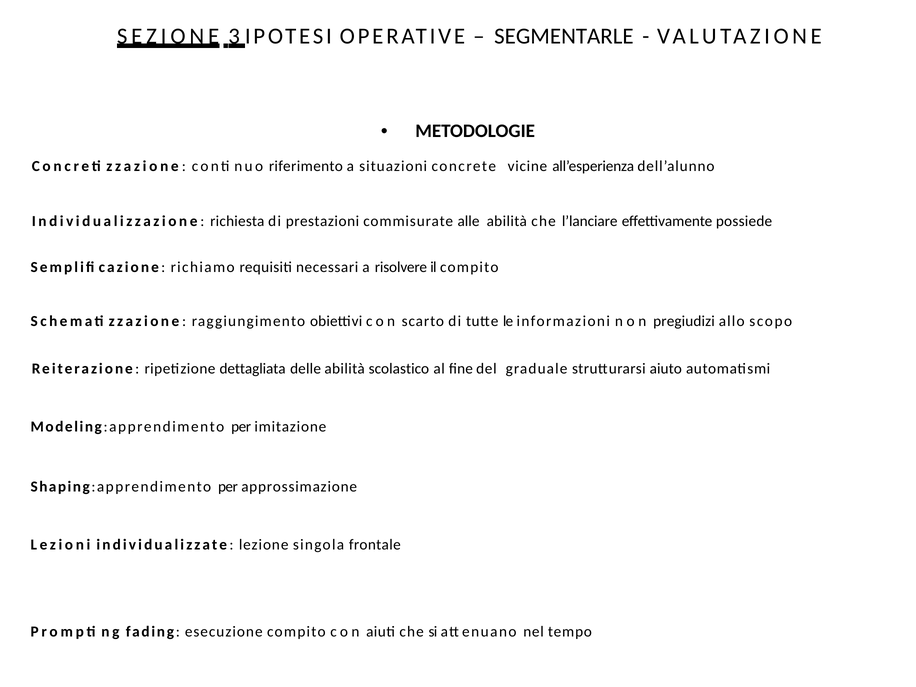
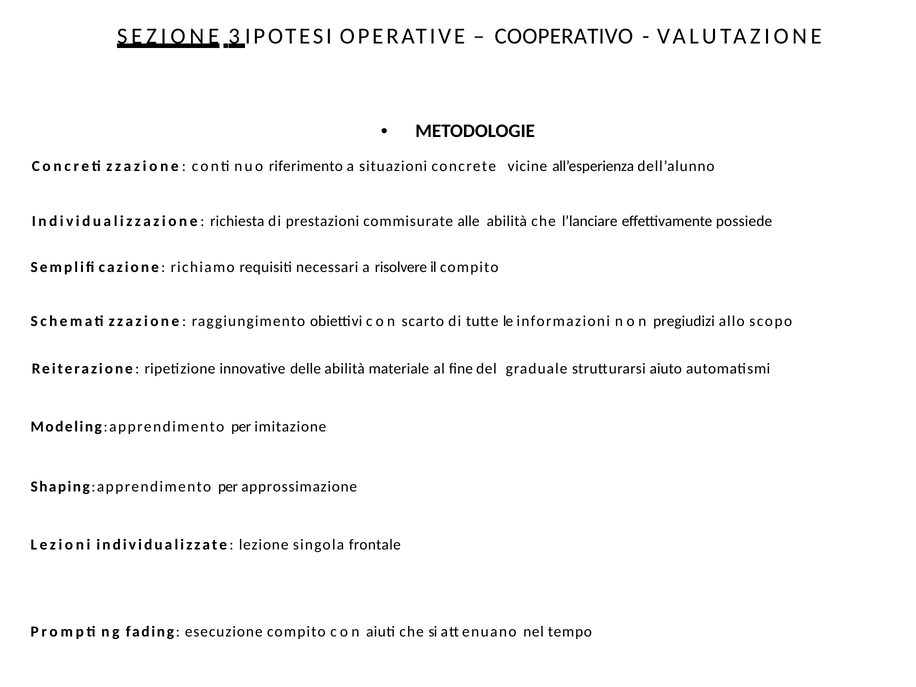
SEGMENTARLE: SEGMENTARLE -> COOPERATIVO (564, 36)
dettagliata: dettagliata -> innovative (252, 369)
scolastico: scolastico -> materiale (399, 369)
